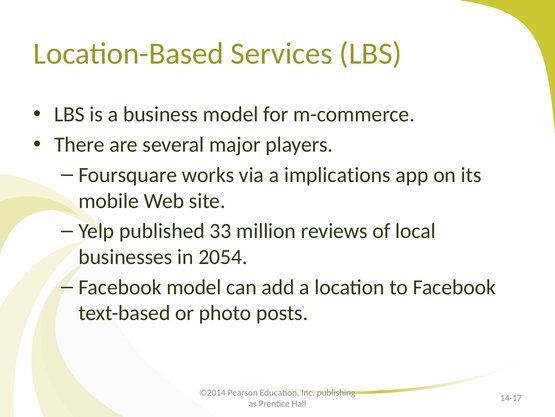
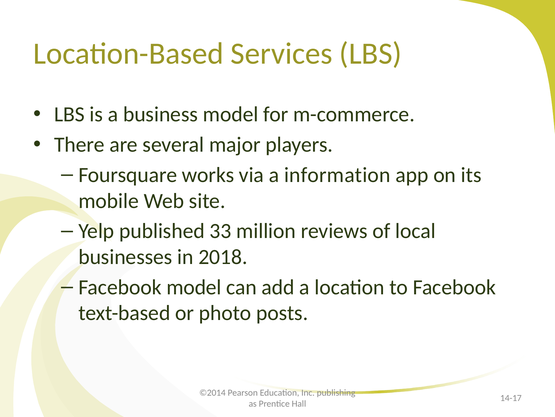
implications: implications -> information (337, 175)
2054: 2054 -> 2018 (223, 257)
